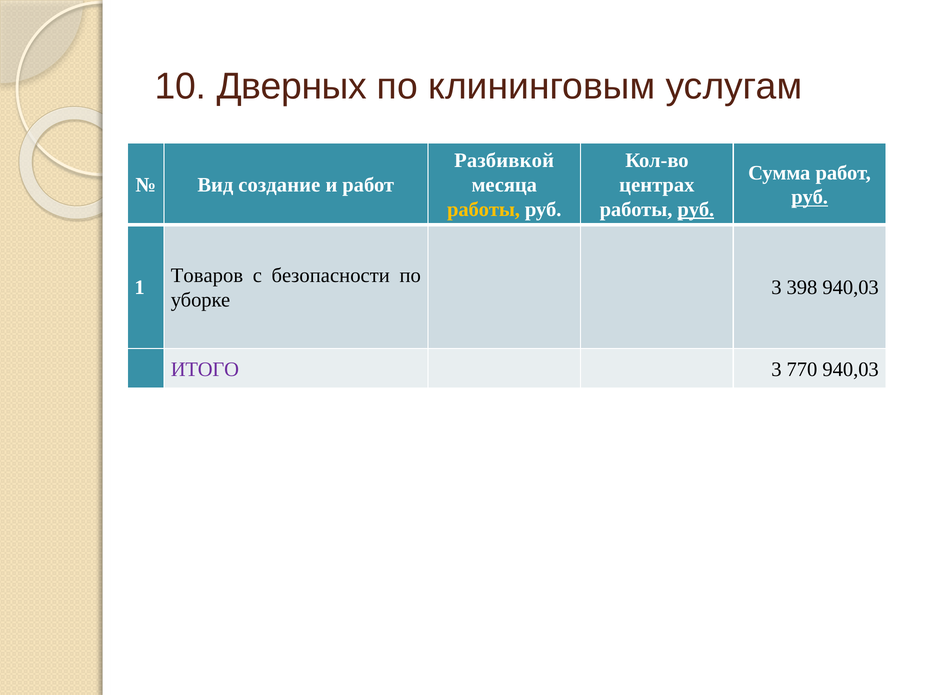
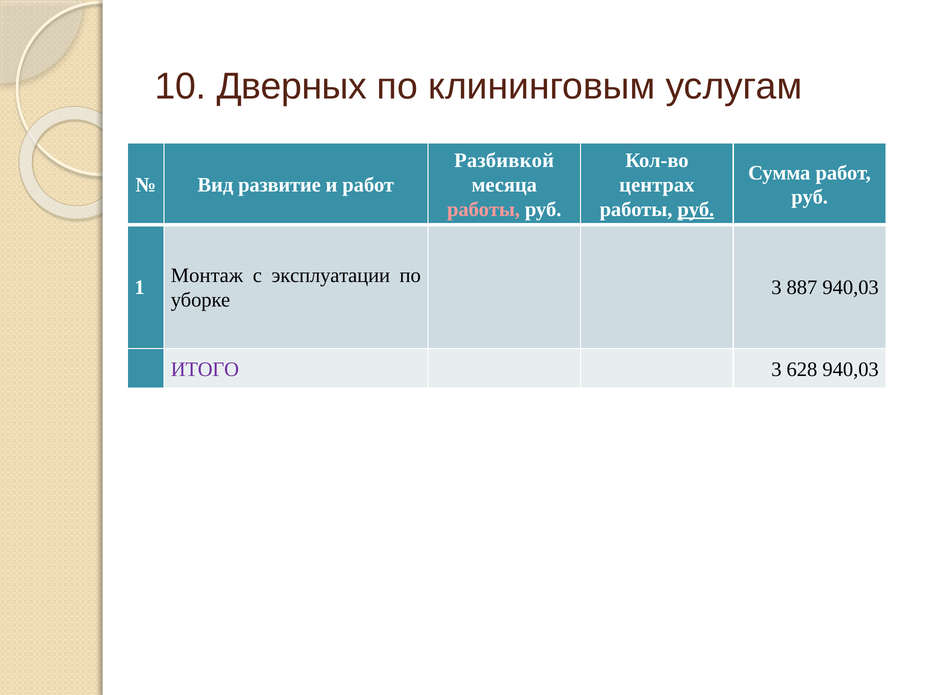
создание: создание -> развитие (279, 185)
руб underline: present -> none (810, 197)
работы colour: yellow -> pink (484, 209)
Товаров: Товаров -> Монтаж (207, 275)
безопасности: безопасности -> эксплуатации (331, 275)
398: 398 -> 887 (802, 287)
770: 770 -> 628 (802, 369)
